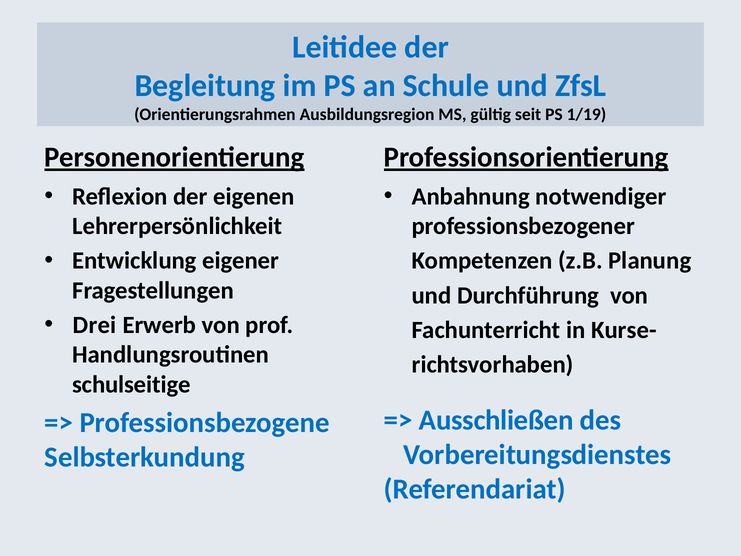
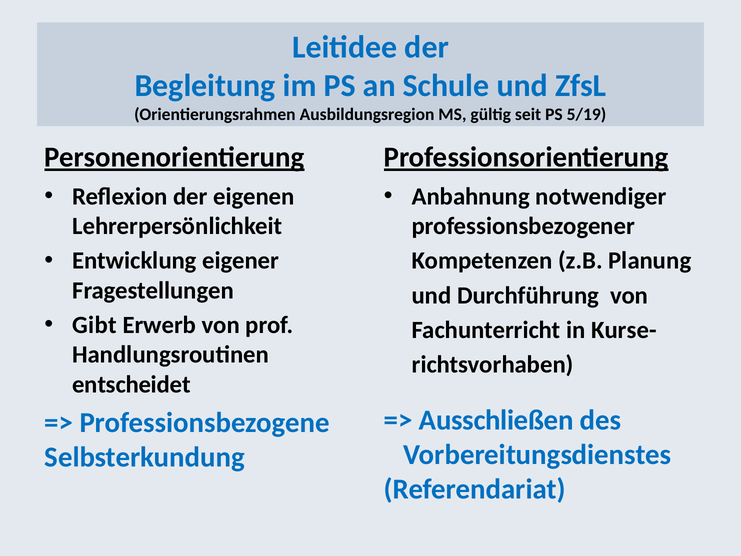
1/19: 1/19 -> 5/19 (586, 114)
Drei: Drei -> Gibt (95, 325)
schulseitige: schulseitige -> entscheidet (131, 384)
